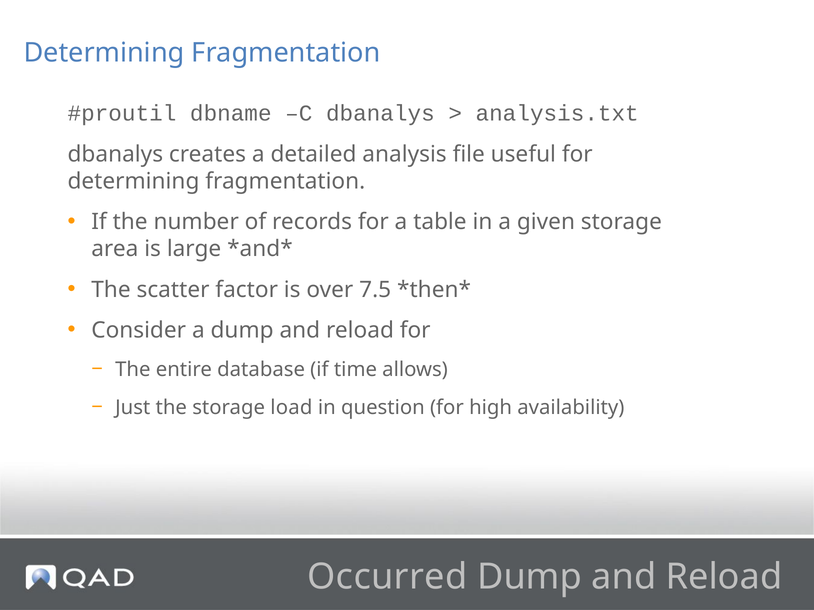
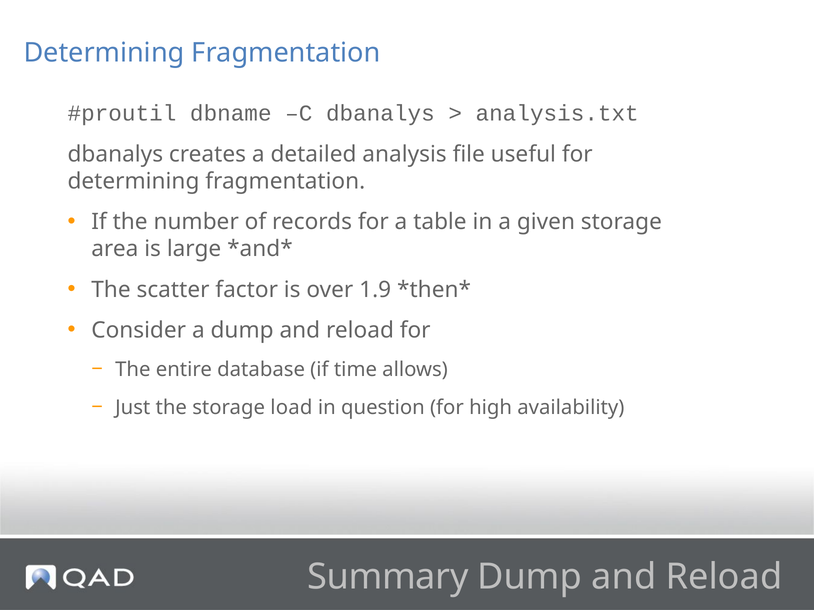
7.5: 7.5 -> 1.9 (375, 290)
Occurred: Occurred -> Summary (388, 577)
